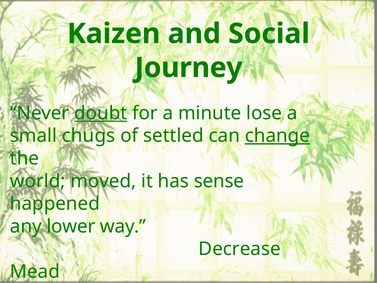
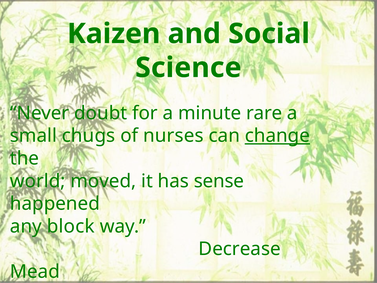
Journey: Journey -> Science (188, 68)
doubt underline: present -> none (101, 113)
lose: lose -> rare (264, 113)
settled: settled -> nurses (173, 136)
lower: lower -> block (71, 226)
